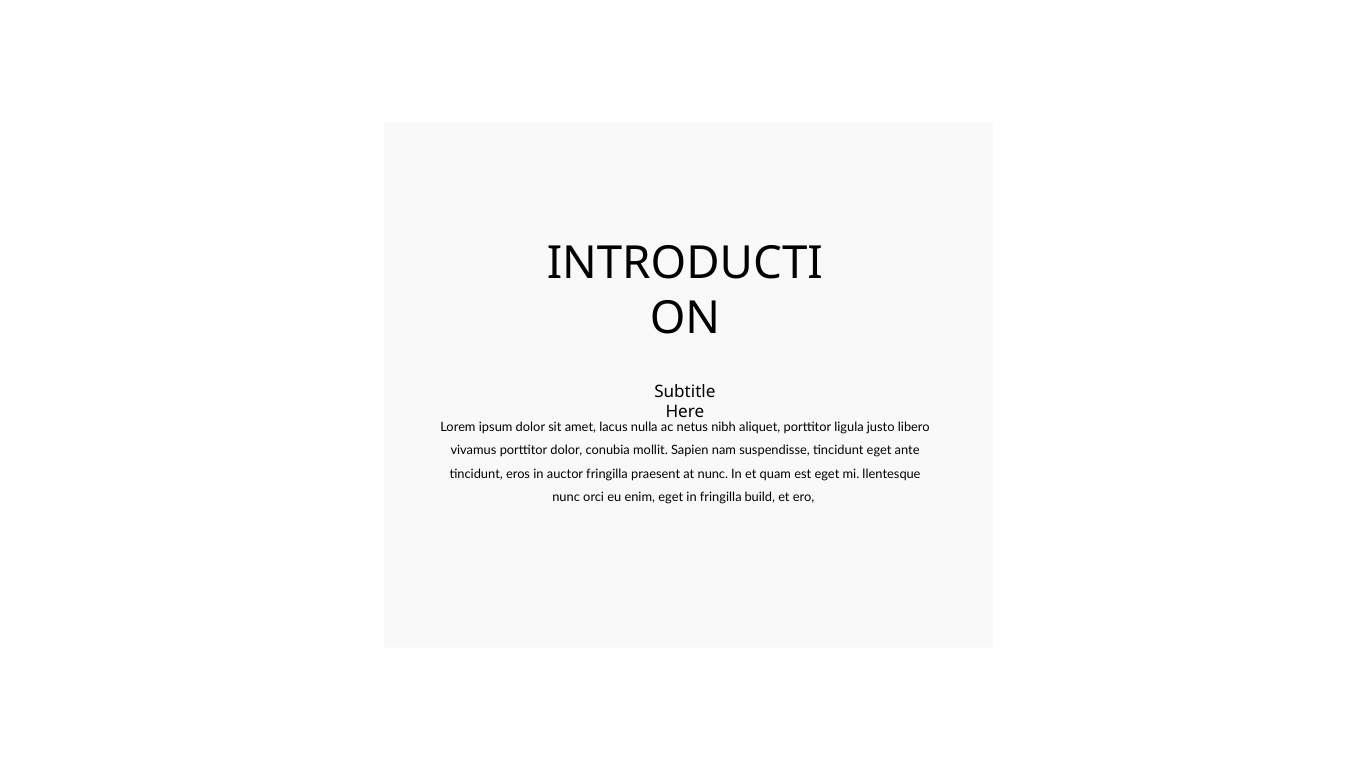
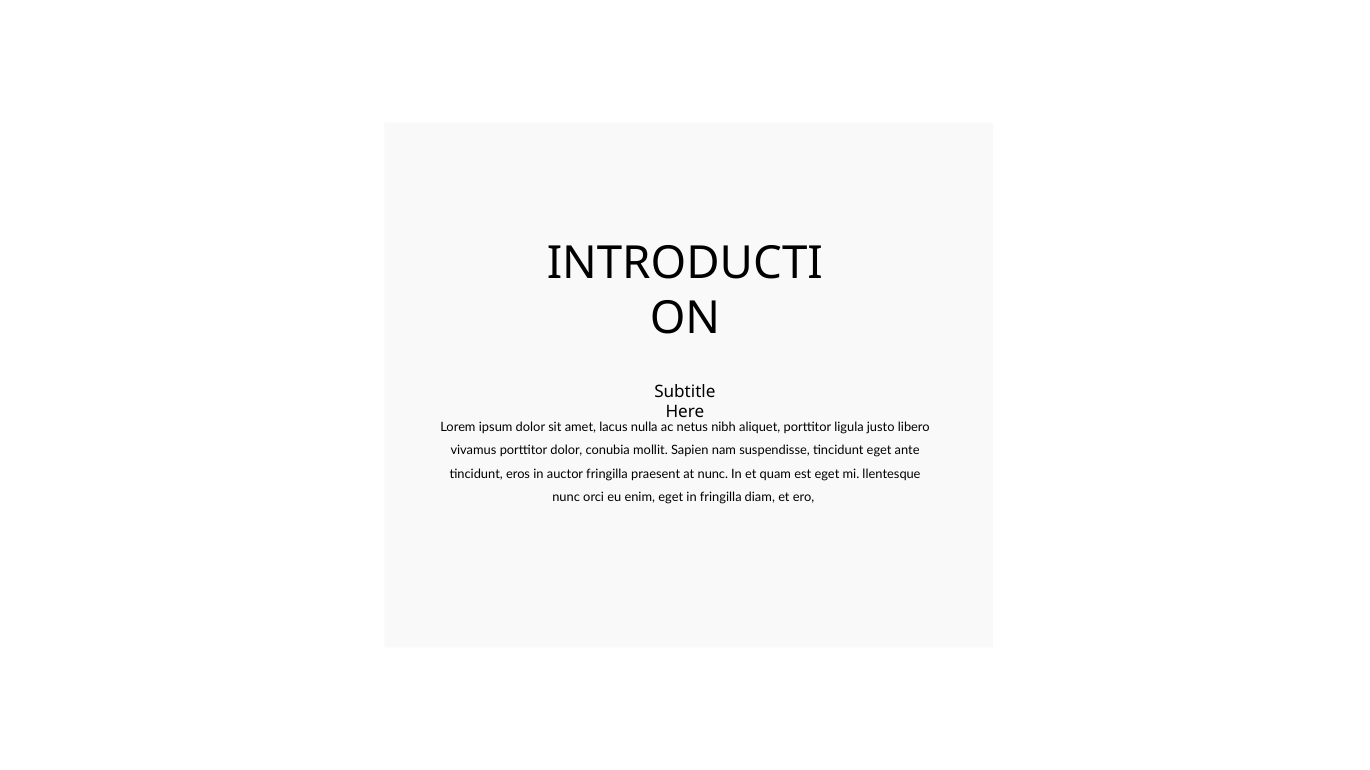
build: build -> diam (760, 497)
